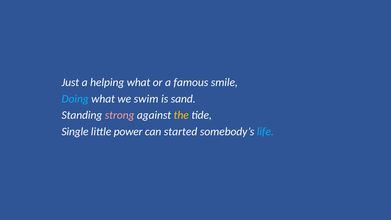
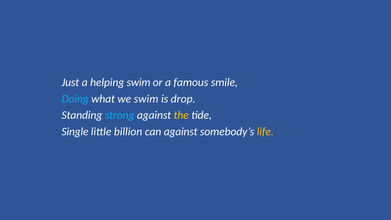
helping what: what -> swim (139, 82)
sand: sand -> drop (183, 99)
strong colour: pink -> light blue (120, 115)
power: power -> billion (128, 132)
can started: started -> against (181, 132)
life colour: light blue -> yellow (265, 132)
